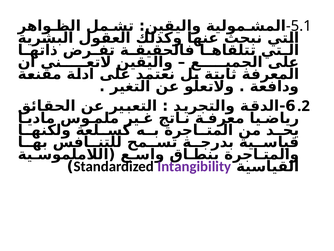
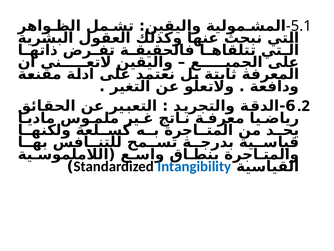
Intangibility colour: purple -> blue (194, 166)
